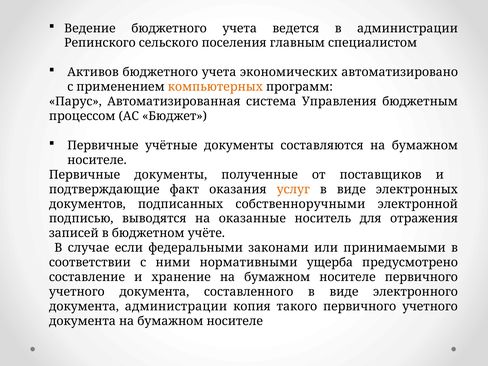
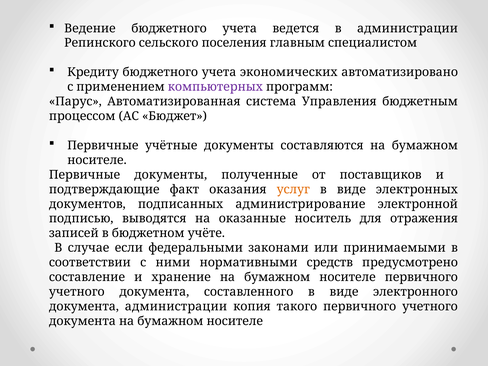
Активов: Активов -> Кредиту (93, 72)
компьютерных colour: orange -> purple (215, 87)
собственноручными: собственноручными -> администрирование (300, 204)
ущерба: ущерба -> средств (330, 263)
